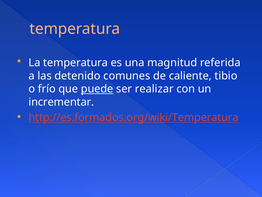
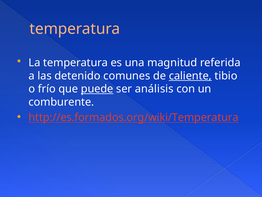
caliente underline: none -> present (190, 76)
realizar: realizar -> análisis (154, 89)
incrementar: incrementar -> comburente (61, 102)
